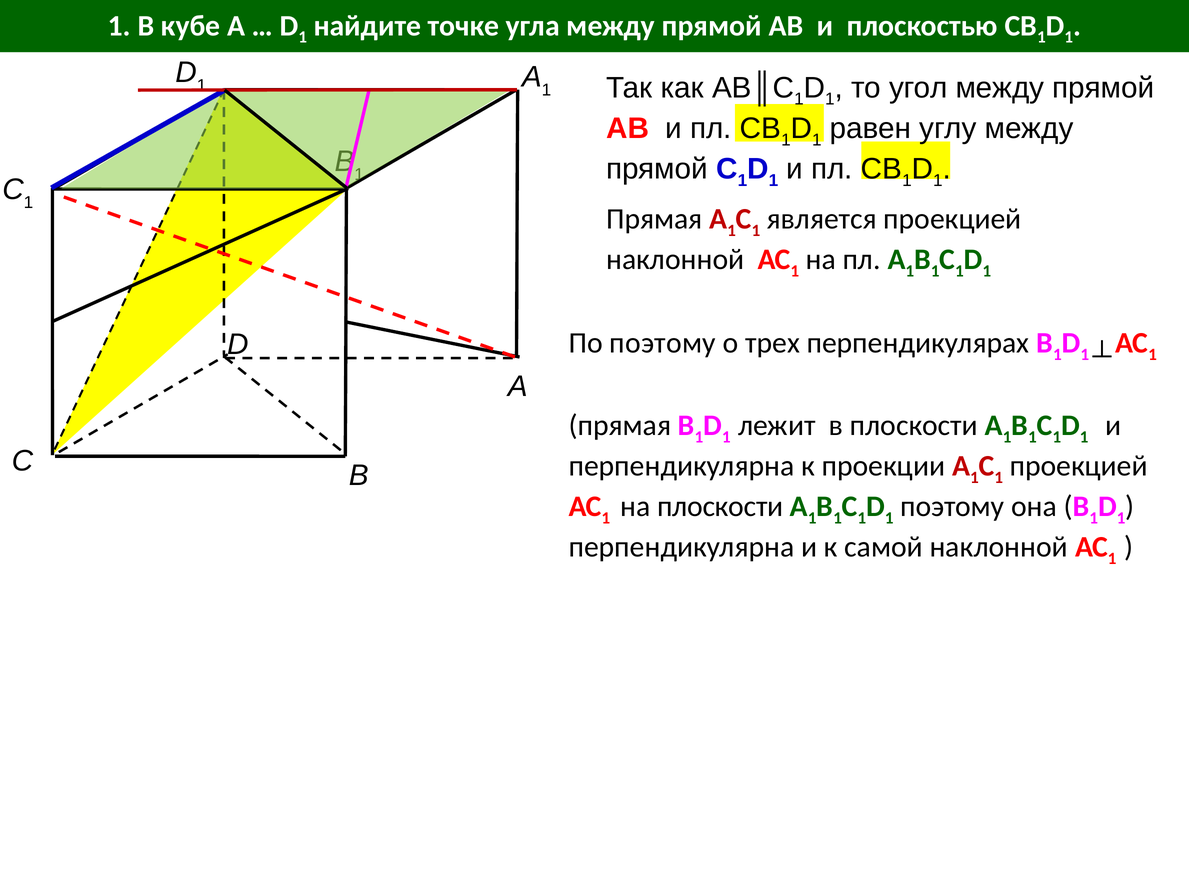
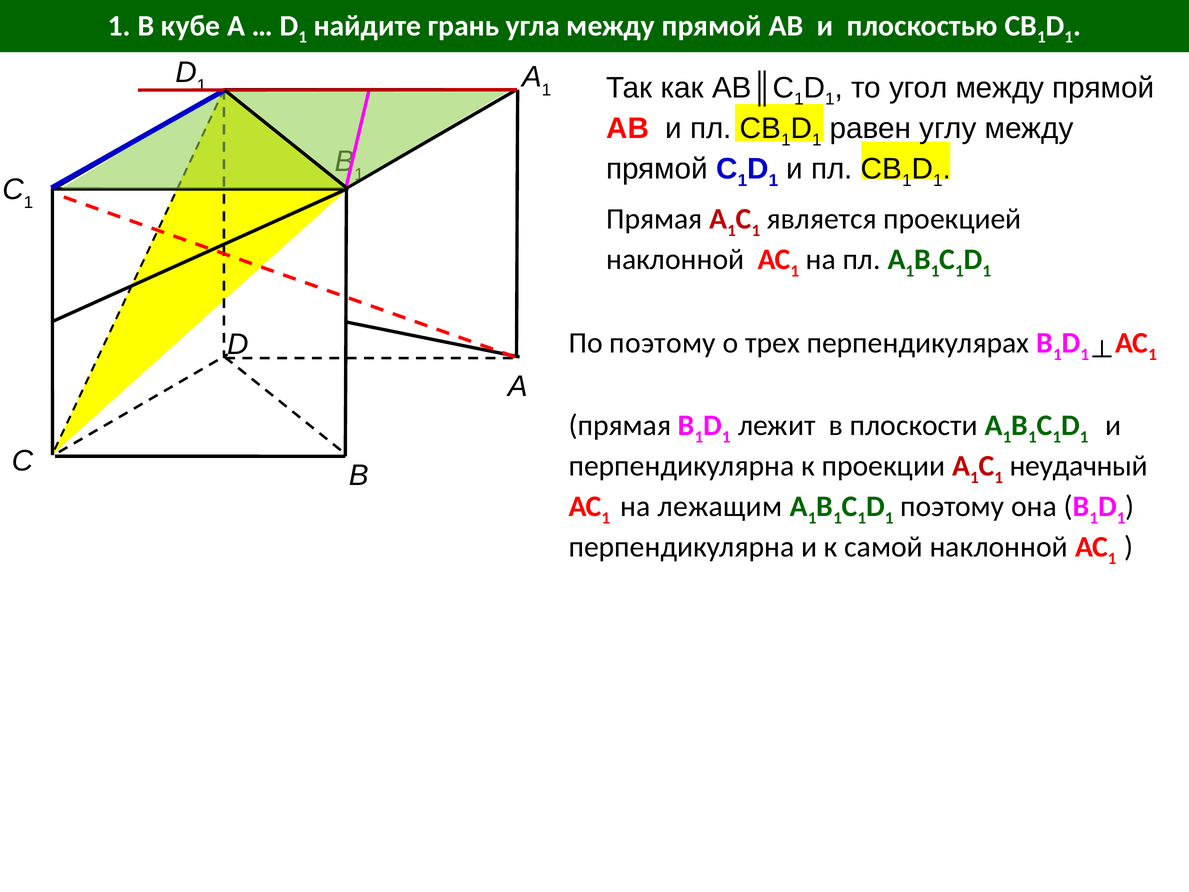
точке: точке -> грань (464, 26)
1 проекцией: проекцией -> неудачный (1079, 466)
на плоскости: плоскости -> лежащим (720, 506)
